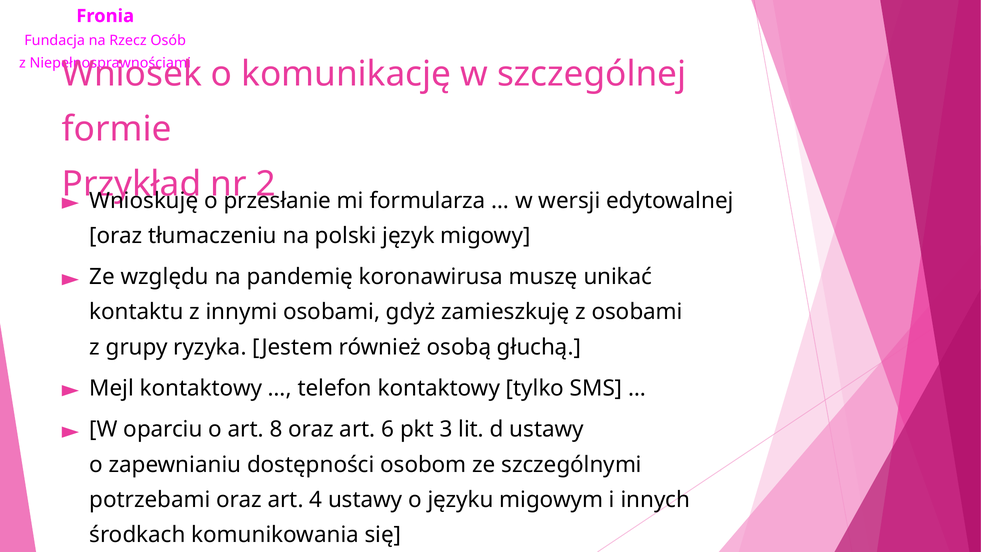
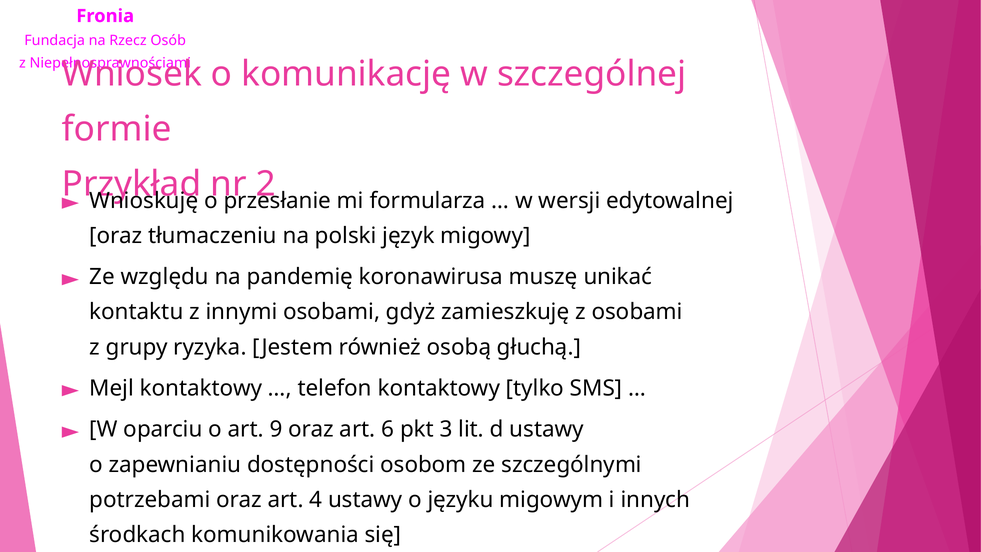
8: 8 -> 9 (276, 429)
